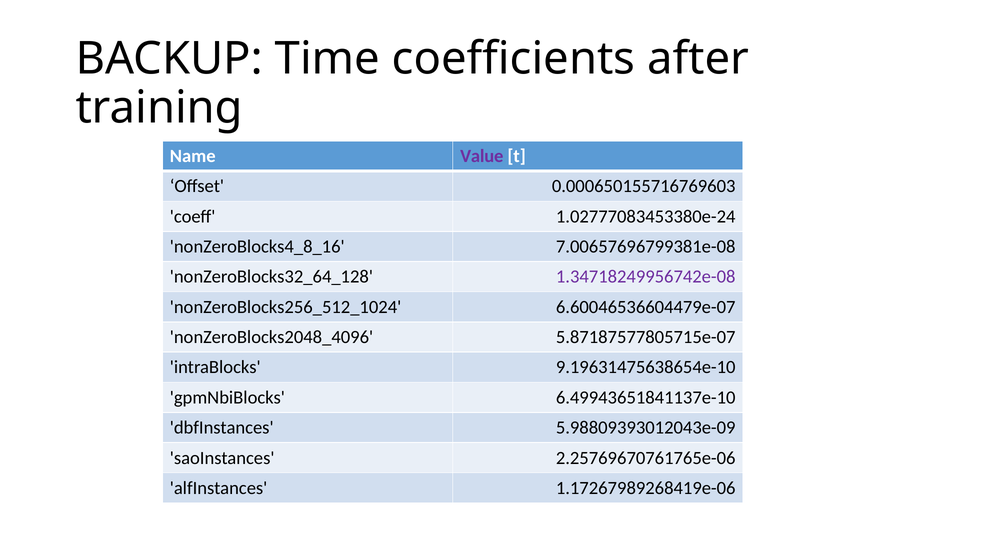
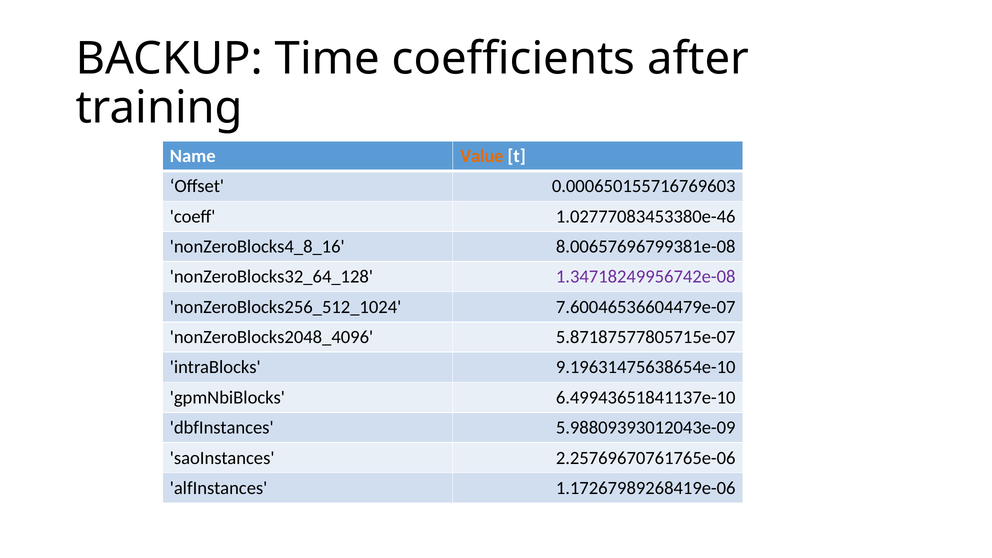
Value colour: purple -> orange (482, 156)
1.02777083453380e-24: 1.02777083453380e-24 -> 1.02777083453380e-46 (646, 217)
7.00657696799381e-08: 7.00657696799381e-08 -> 8.00657696799381e-08 (646, 247)
6.60046536604479e-07: 6.60046536604479e-07 -> 7.60046536604479e-07 (646, 307)
